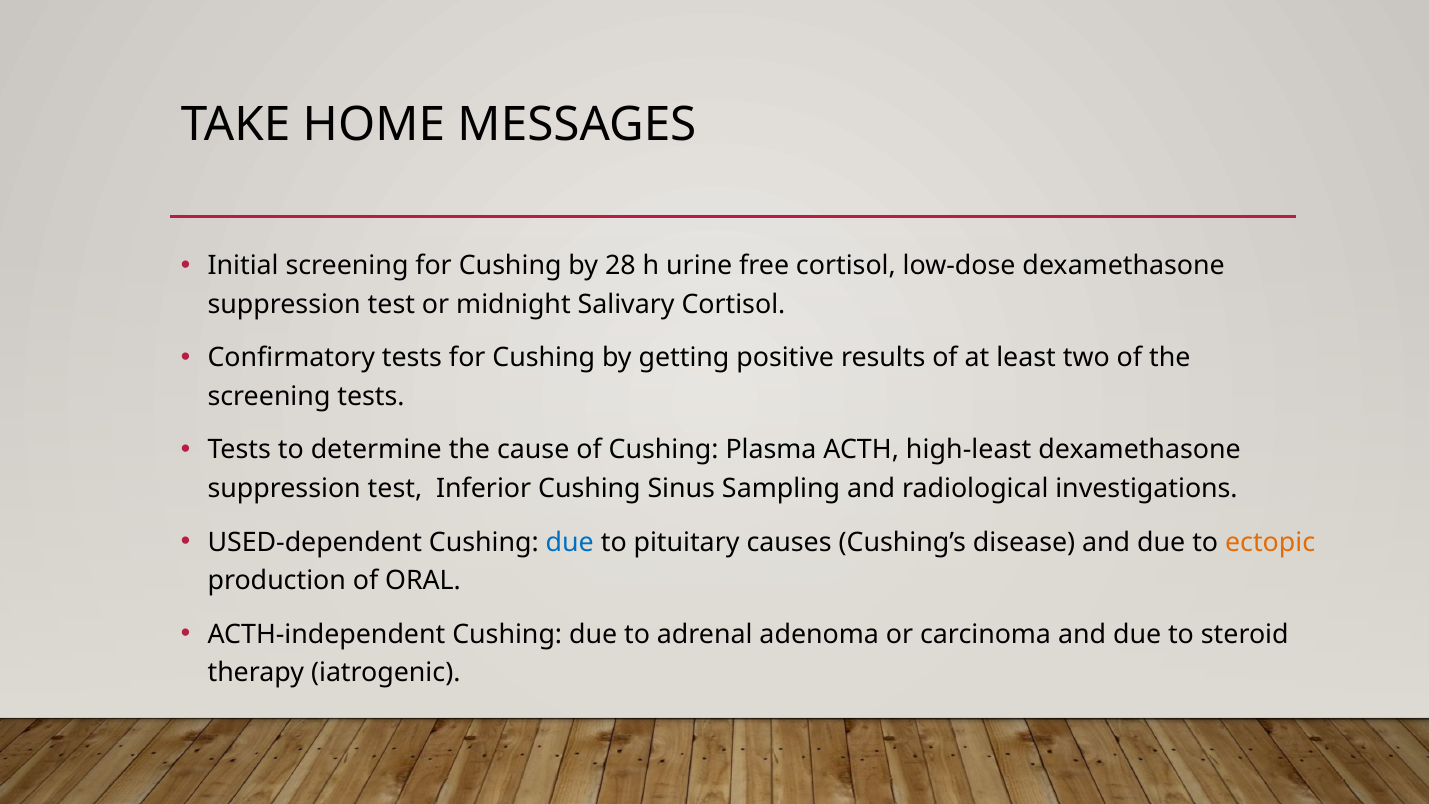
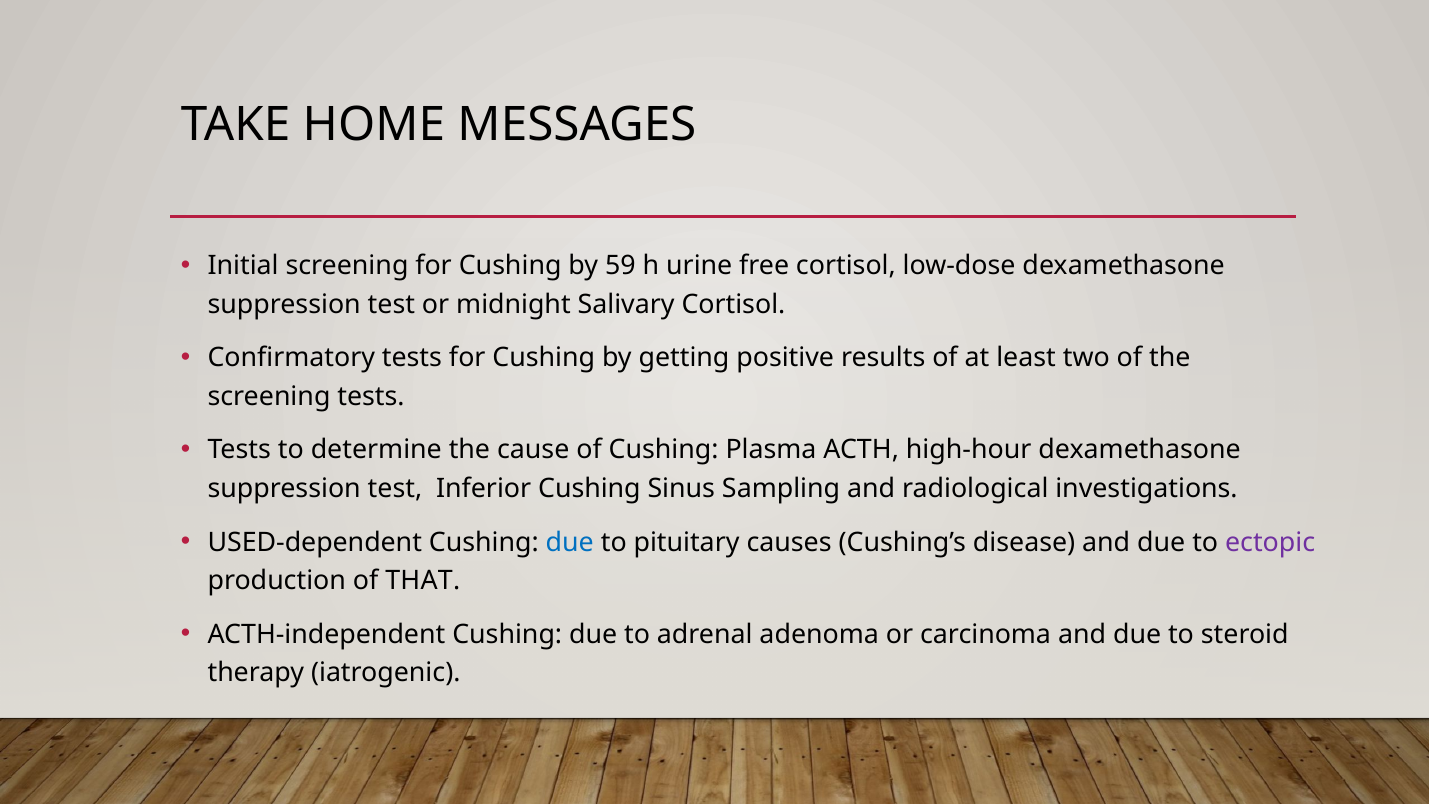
28: 28 -> 59 (620, 266)
high-least: high-least -> high-hour (969, 450)
ectopic colour: orange -> purple (1270, 542)
ORAL: ORAL -> THAT (423, 581)
